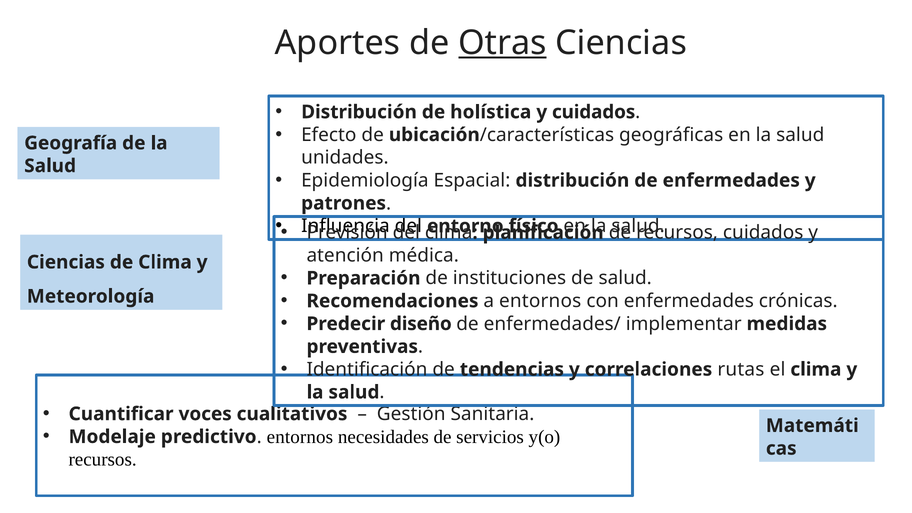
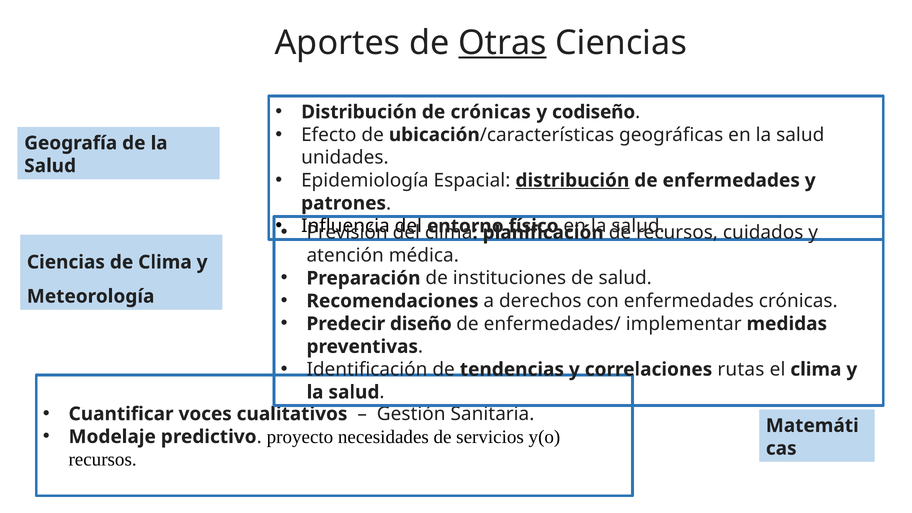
de holística: holística -> crónicas (491, 112)
y cuidados: cuidados -> codiseño (594, 112)
distribución underline: none -> present (572, 180)
a entornos: entornos -> derechos (540, 301)
entornos: entornos -> proyecto (300, 437)
